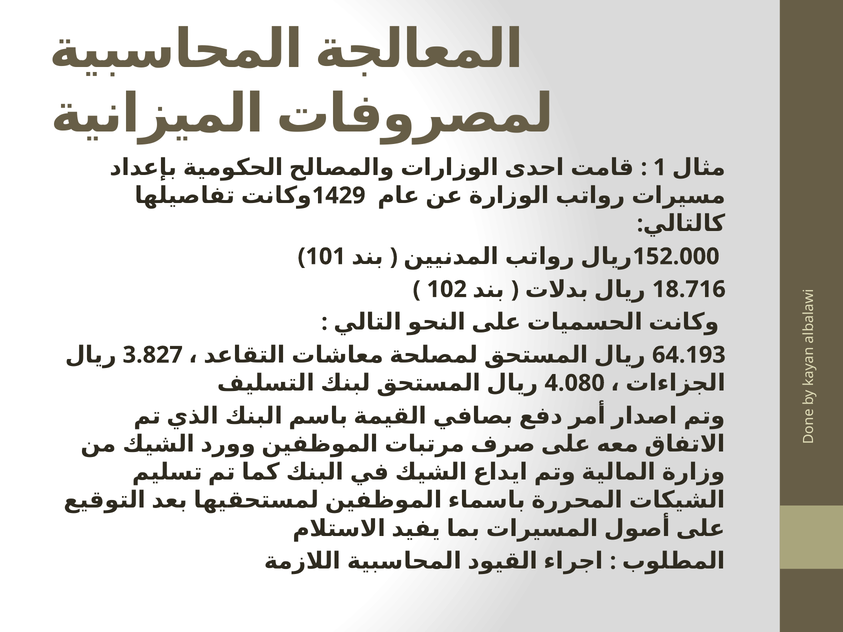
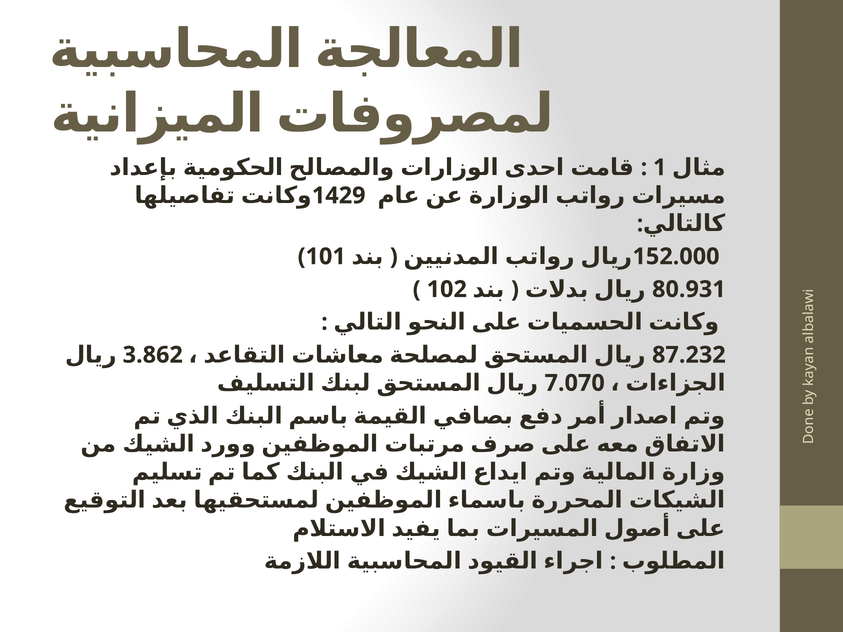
18.716: 18.716 -> 80.931 (689, 289)
3.827: 3.827 -> 3.862 (153, 355)
64.193: 64.193 -> 87.232 (689, 355)
4.080: 4.080 -> 7.070 (575, 383)
